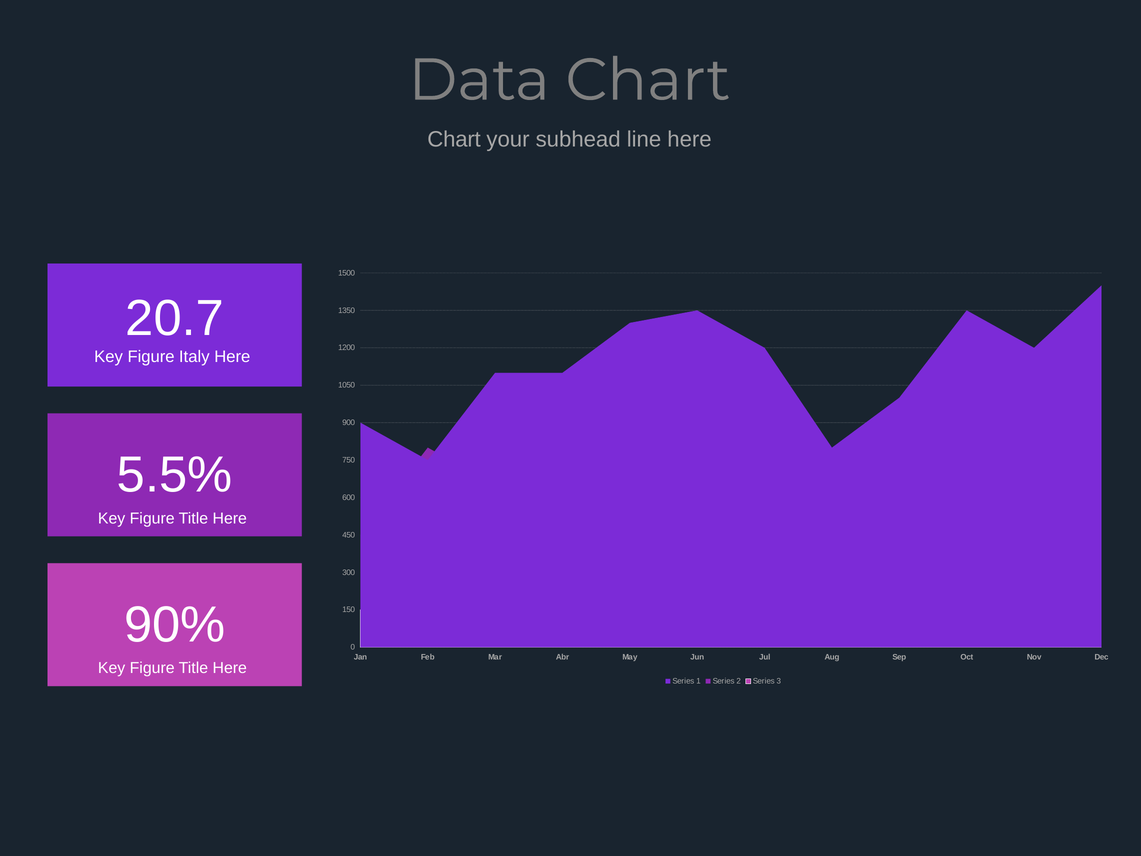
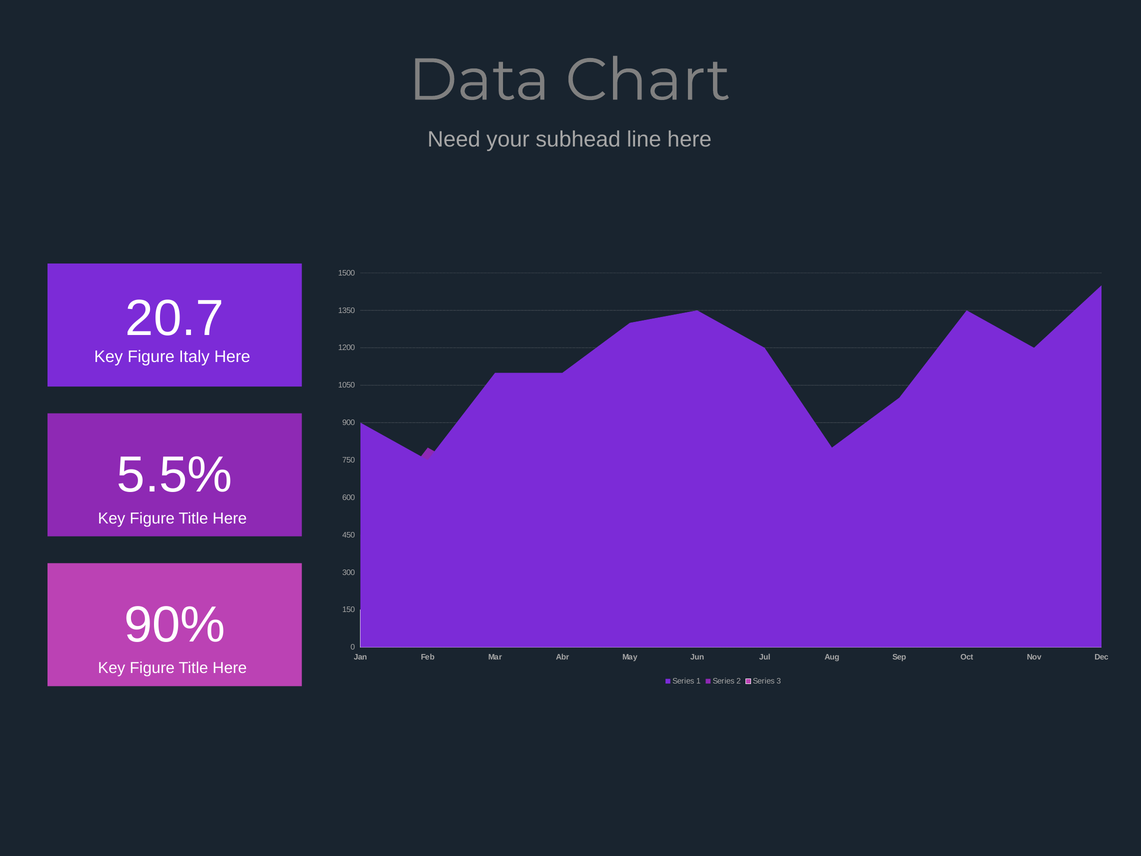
Chart: Chart -> Need (454, 139)
